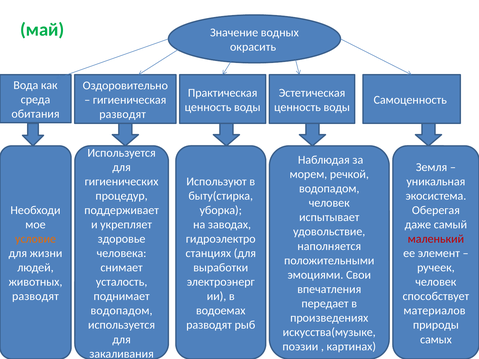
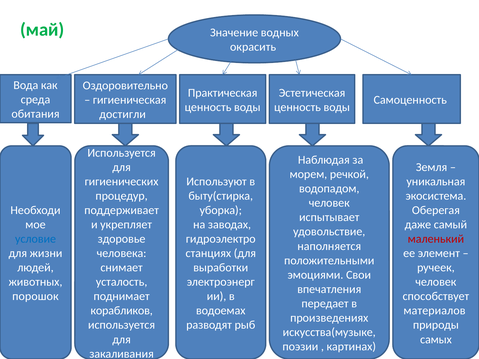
разводят: разводят -> достигли (123, 114)
условие colour: orange -> blue (36, 239)
разводят: разводят -> порошок (35, 297)
водопадом: водопадом -> корабликов (122, 311)
